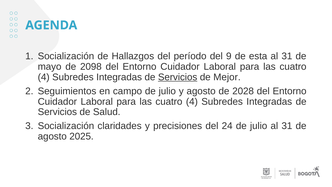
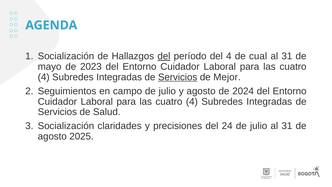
del underline: none -> present (164, 56)
del 9: 9 -> 4 (229, 56)
esta: esta -> cual (258, 56)
2098: 2098 -> 2023 (91, 67)
2028: 2028 -> 2024 (243, 91)
